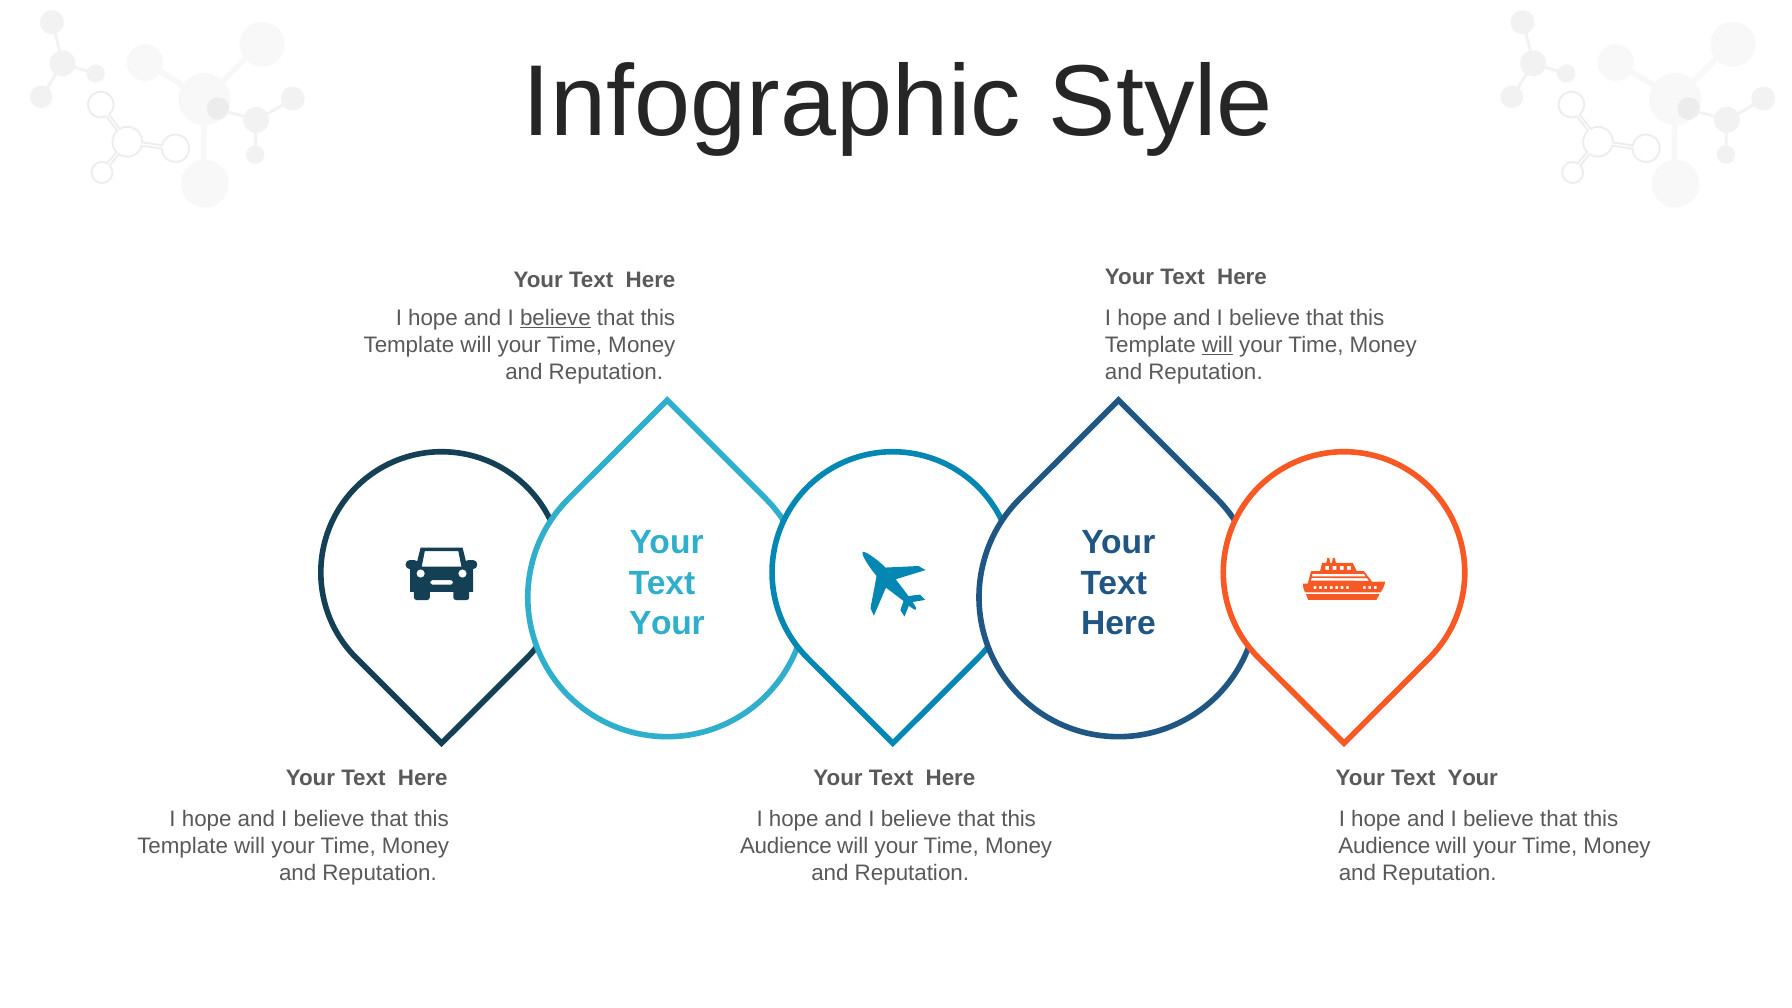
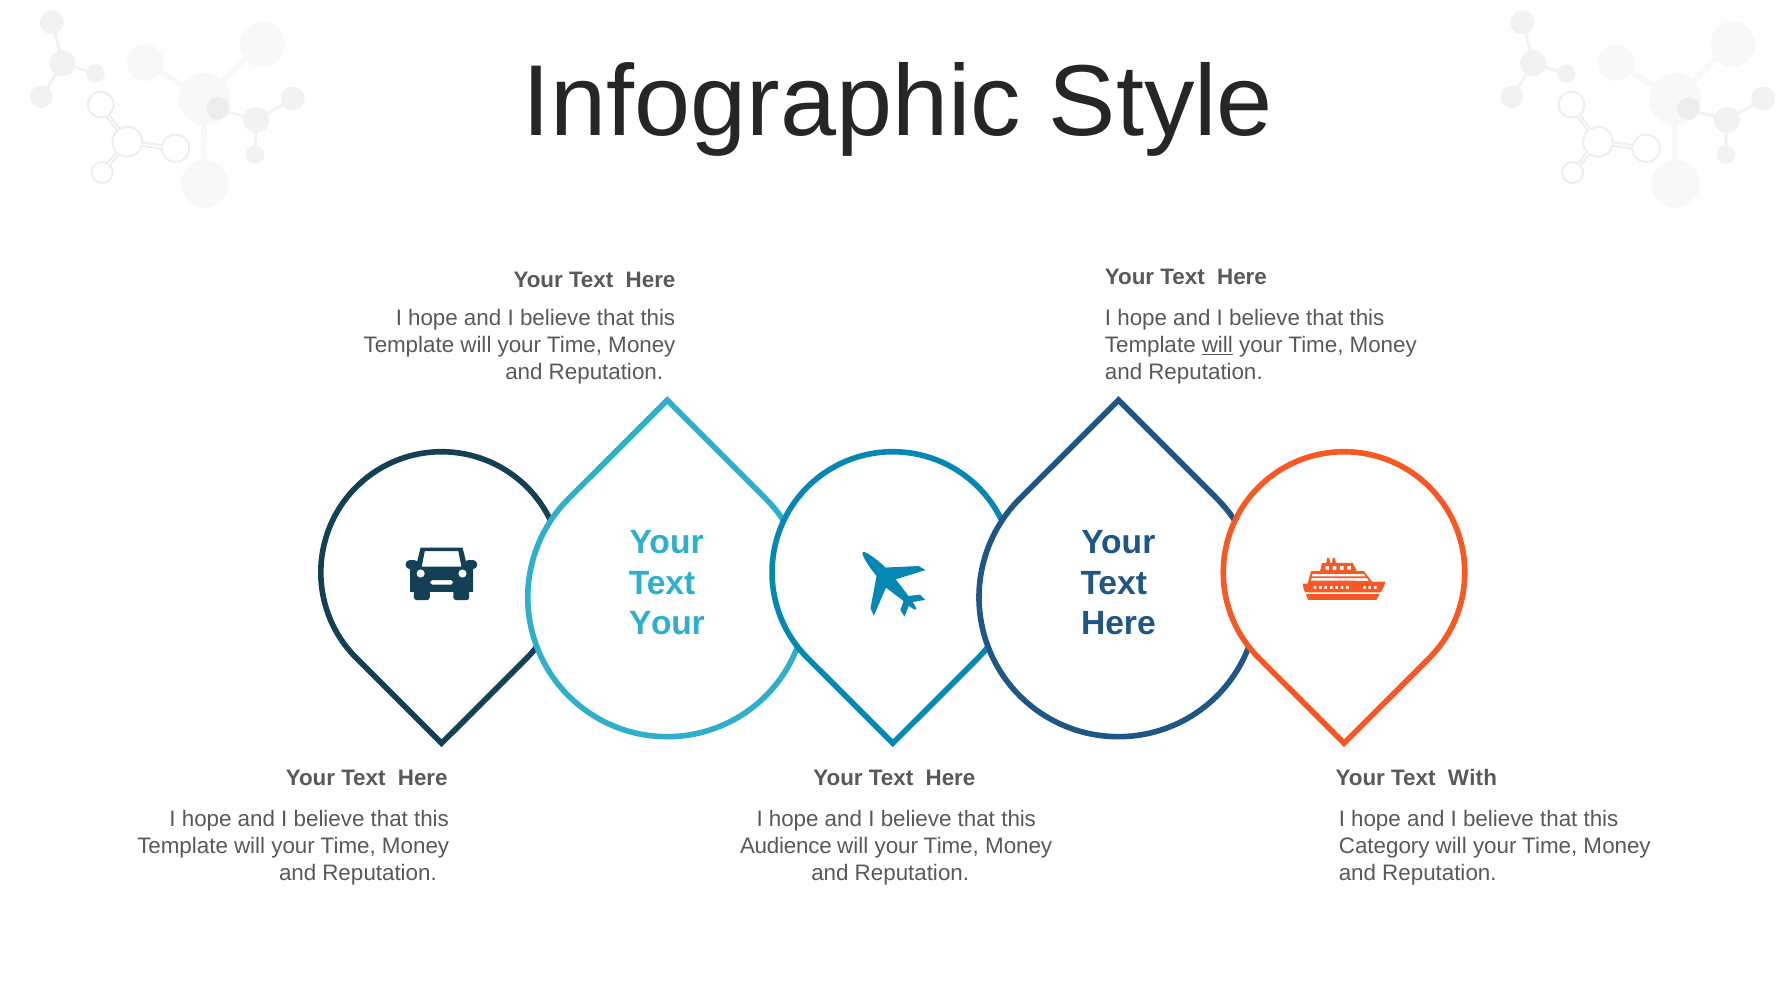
believe underline: present -> none (555, 318)
Your: Your -> With (1473, 778)
Audience: Audience -> Category (1384, 846)
